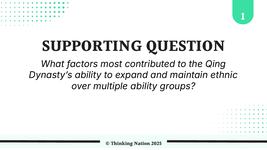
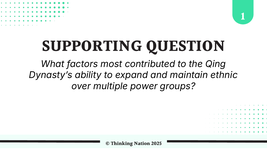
multiple ability: ability -> power (144, 86)
